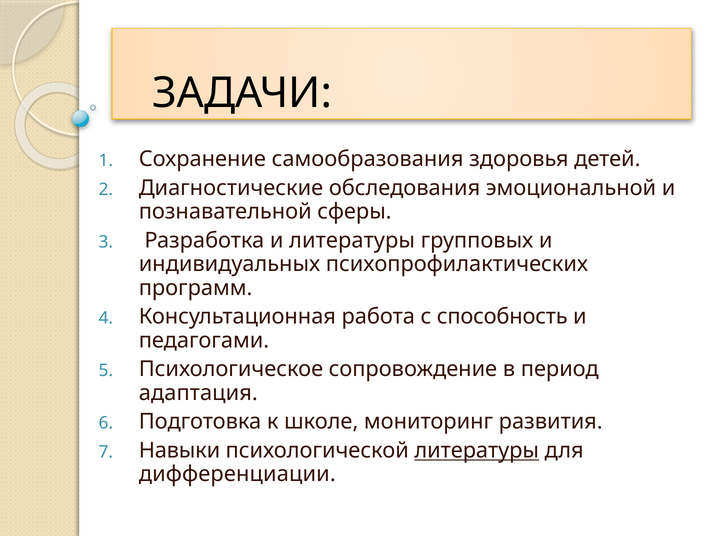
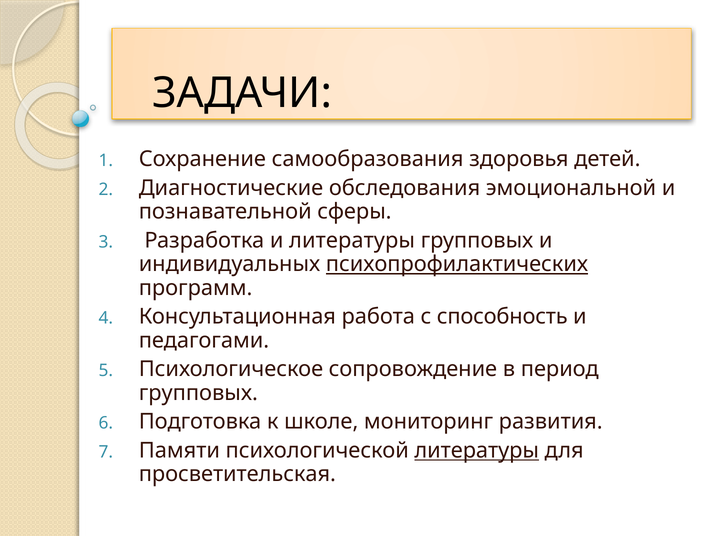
психопрофилактических underline: none -> present (457, 264)
адаптация: адаптация -> групповых (198, 393)
Навыки: Навыки -> Памяти (179, 451)
дифференциации: дифференциации -> просветительская (237, 474)
